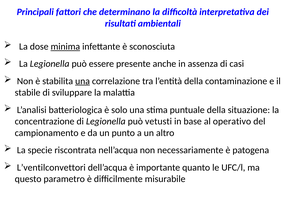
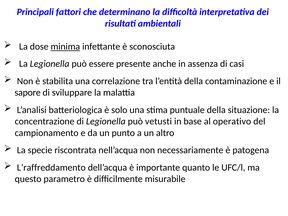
una underline: present -> none (83, 81)
stabile: stabile -> sapore (28, 93)
L’ventilconvettori: L’ventilconvettori -> L’raffreddamento (51, 167)
